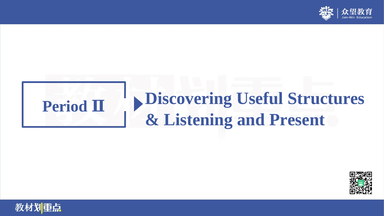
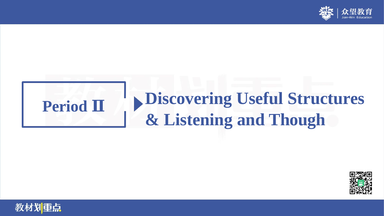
Present: Present -> Though (297, 120)
